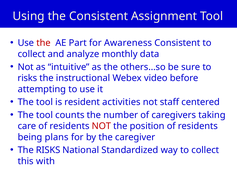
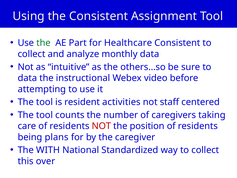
the colour: red -> green (44, 43)
Awareness: Awareness -> Healthcare (128, 43)
risks: risks -> data (27, 78)
The RISKS: RISKS -> WITH (48, 150)
with: with -> over (46, 161)
